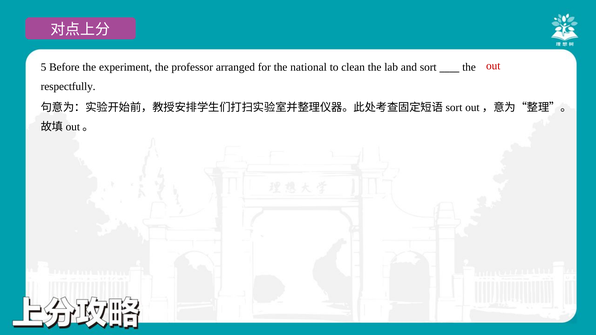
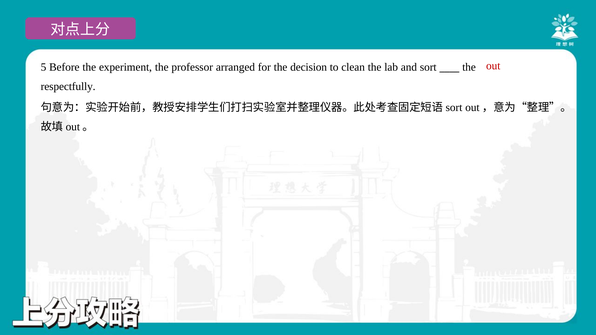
national: national -> decision (309, 67)
